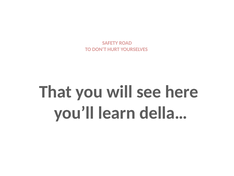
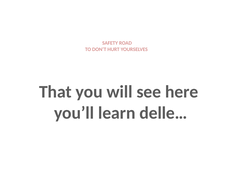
della…: della… -> delle… (163, 113)
